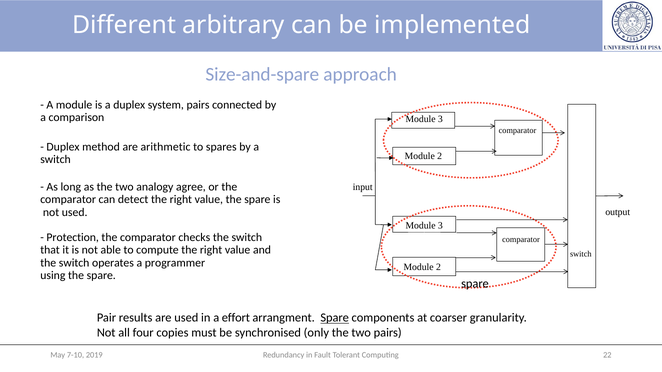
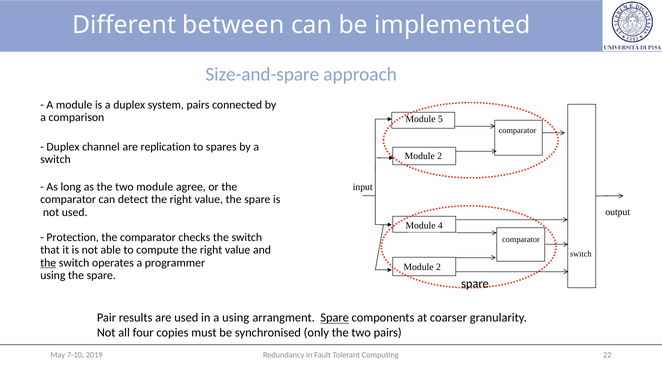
arbitrary: arbitrary -> between (233, 25)
3: 3 -> 5 (440, 119)
method: method -> channel (101, 147)
arithmetic: arithmetic -> replication (166, 147)
two analogy: analogy -> module (155, 187)
3: 3 -> 4 (440, 226)
the underline: none -> present (48, 263)
a effort: effort -> using (236, 318)
